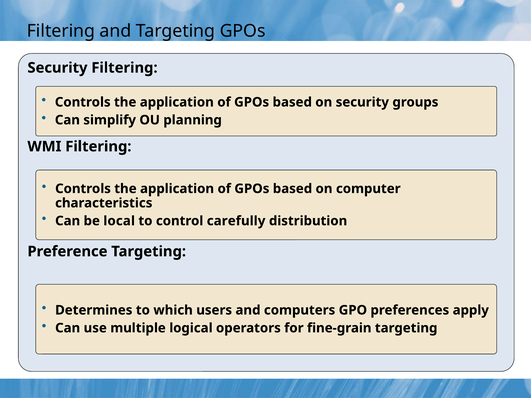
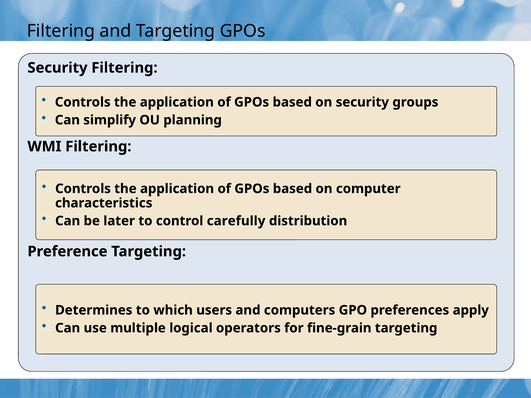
local: local -> later (119, 221)
